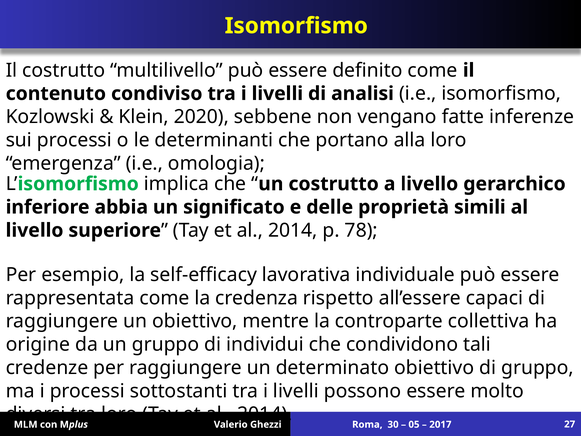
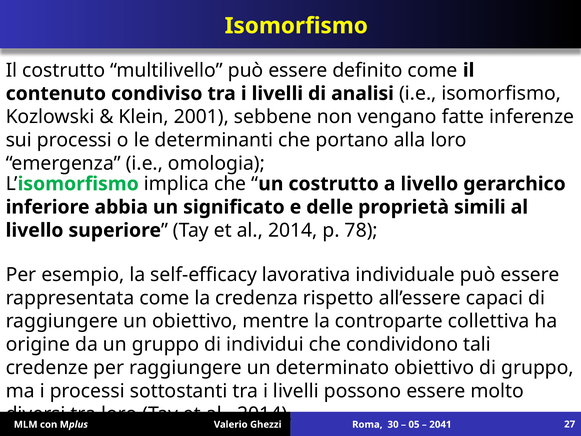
2020: 2020 -> 2001 (201, 117)
2017: 2017 -> 2041 (440, 424)
